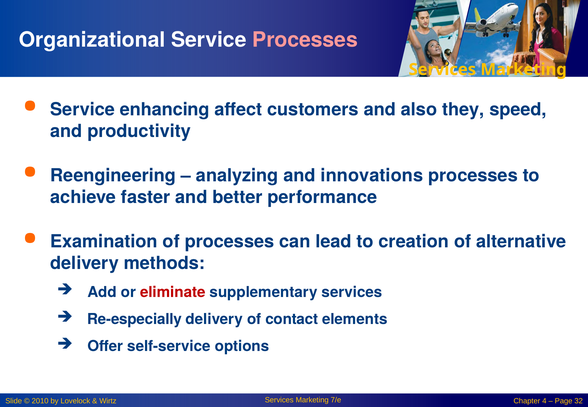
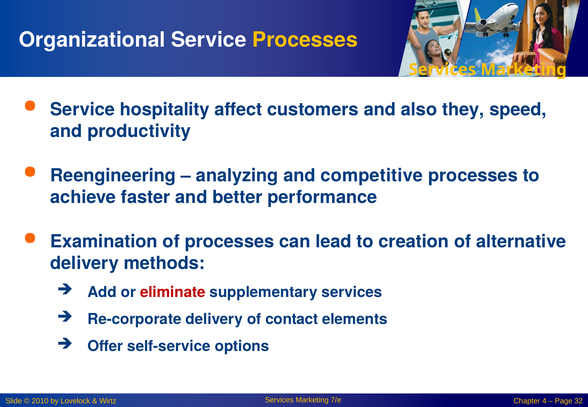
Processes colour: pink -> yellow (305, 40)
enhancing: enhancing -> hospitality (165, 110)
innovations: innovations -> competitive (372, 176)
Re-especially: Re-especially -> Re-corporate (134, 319)
